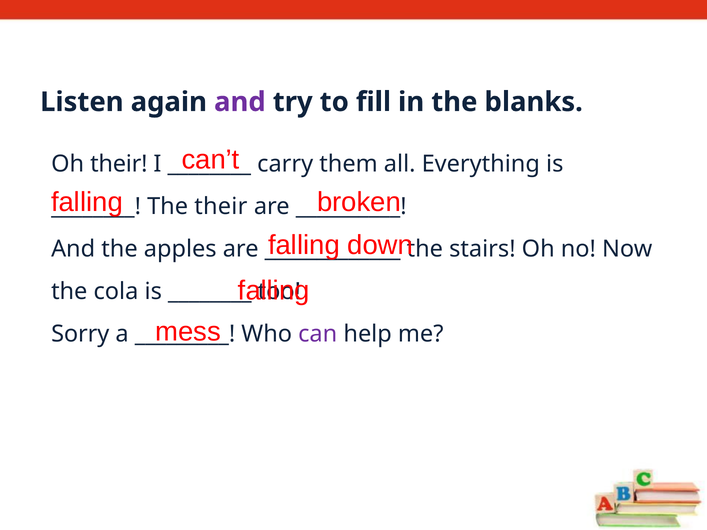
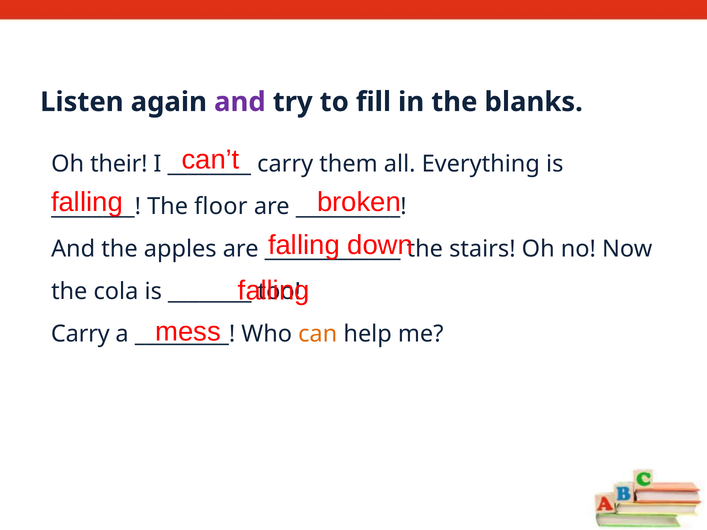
The their: their -> floor (221, 207)
Sorry: Sorry -> Carry (80, 334)
can colour: purple -> orange (318, 334)
